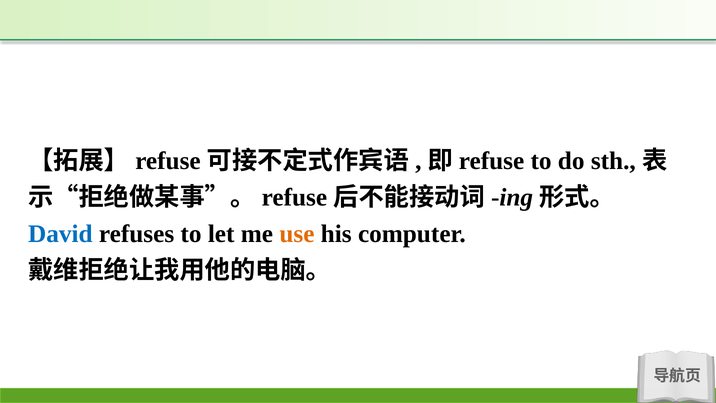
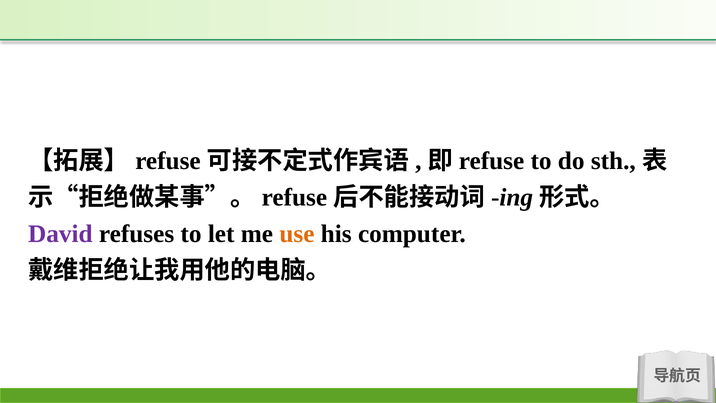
David colour: blue -> purple (60, 234)
